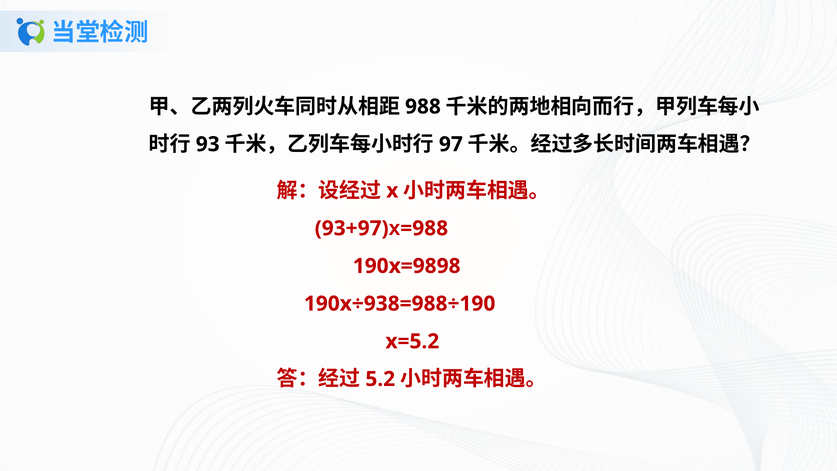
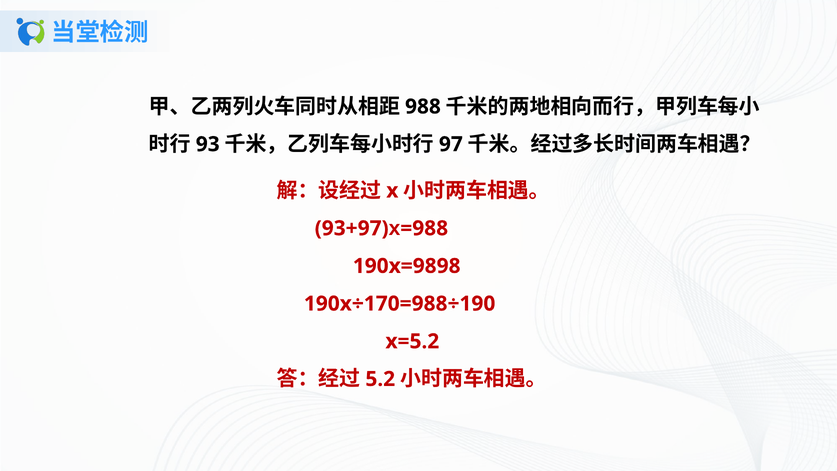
190x÷938=988÷190: 190x÷938=988÷190 -> 190x÷170=988÷190 (400, 304)
